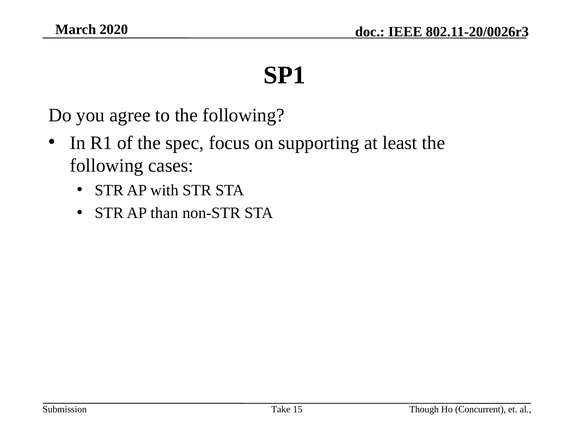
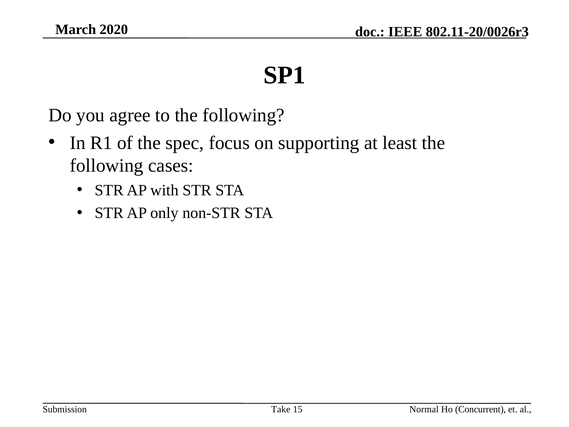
than: than -> only (164, 213)
Though: Though -> Normal (424, 409)
